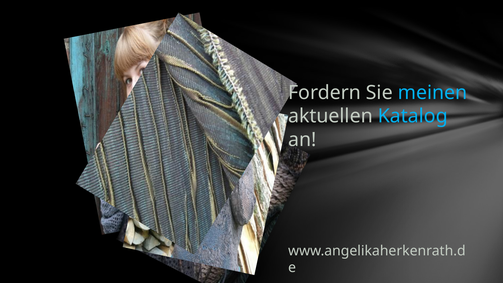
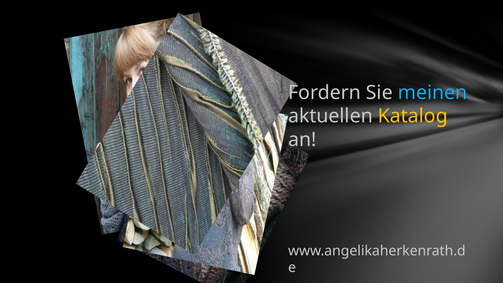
Katalog colour: light blue -> yellow (413, 116)
